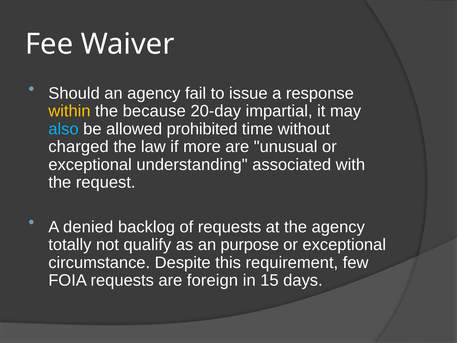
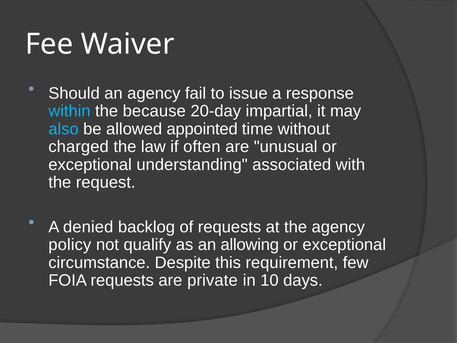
within colour: yellow -> light blue (69, 111)
prohibited: prohibited -> appointed (202, 129)
more: more -> often (202, 147)
totally: totally -> policy (70, 245)
purpose: purpose -> allowing (250, 245)
foreign: foreign -> private (212, 280)
15: 15 -> 10 (269, 280)
